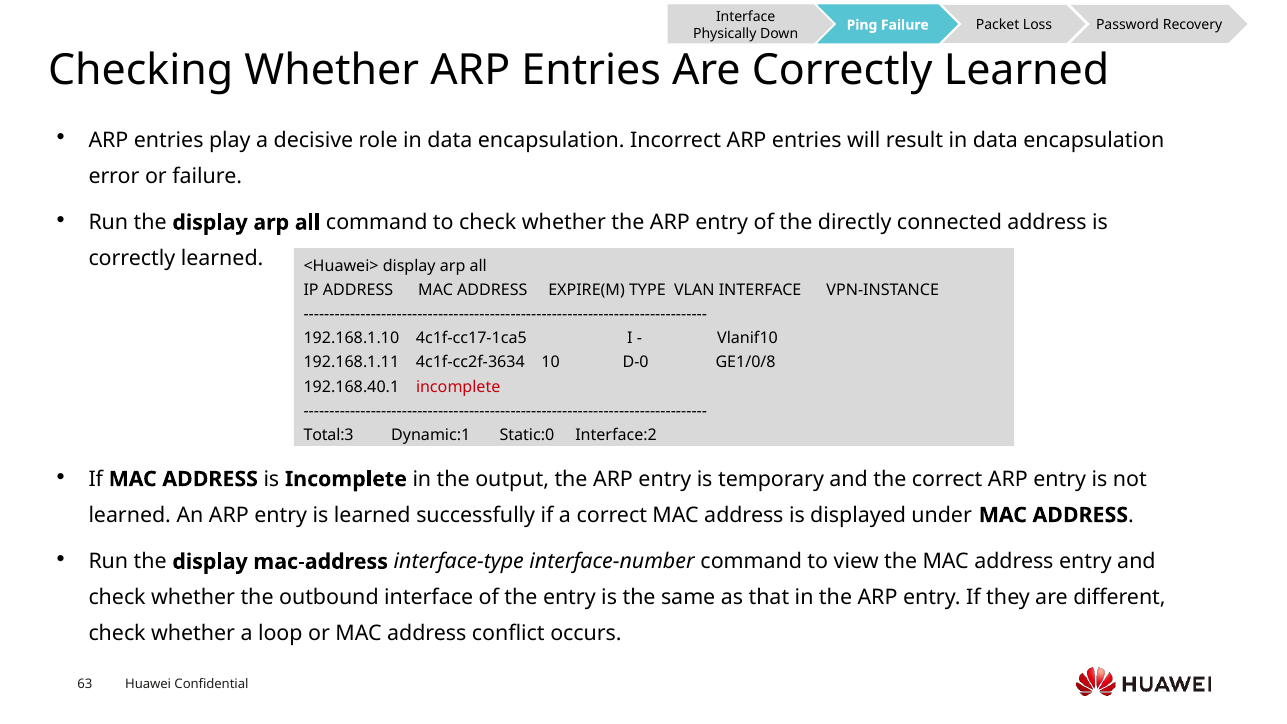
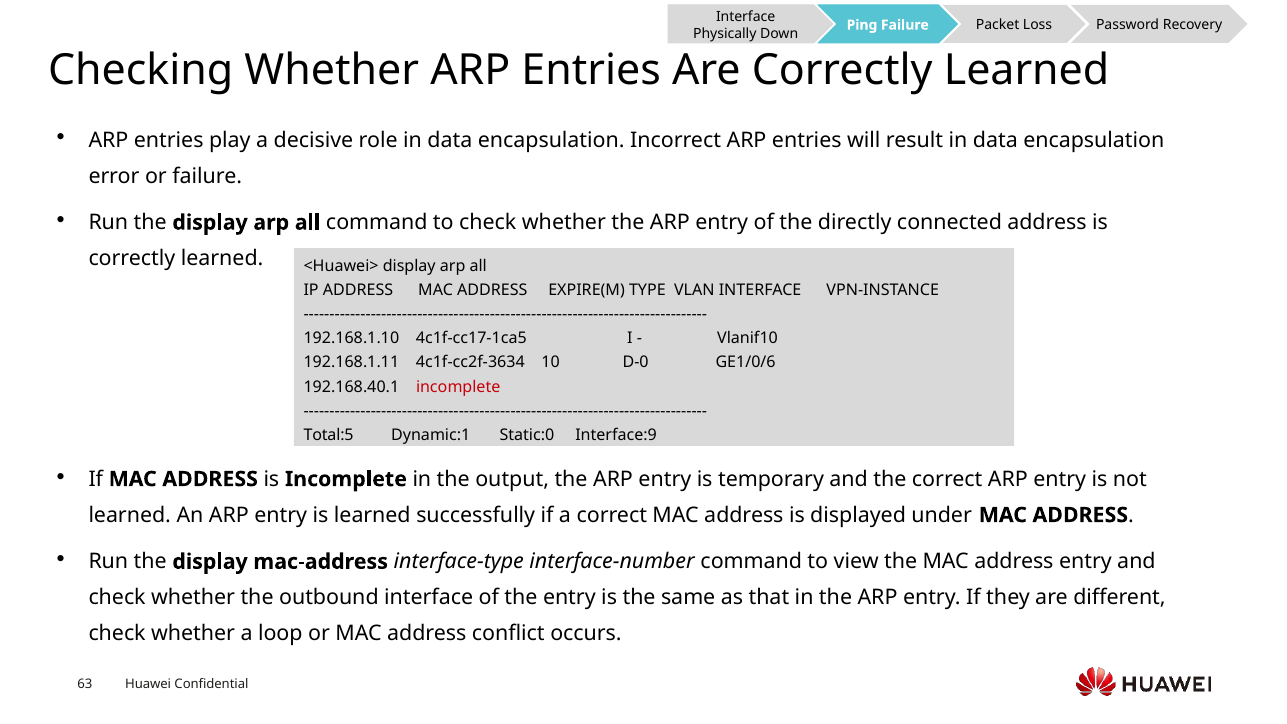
GE1/0/8: GE1/0/8 -> GE1/0/6 (746, 363)
Total:3: Total:3 -> Total:5 (329, 435)
Interface:2: Interface:2 -> Interface:9 (616, 435)
